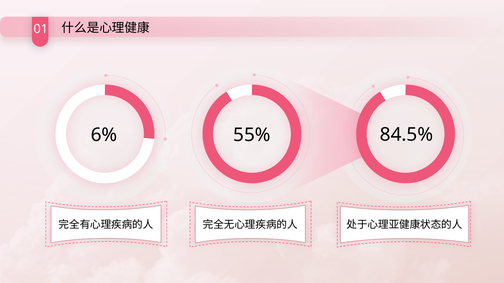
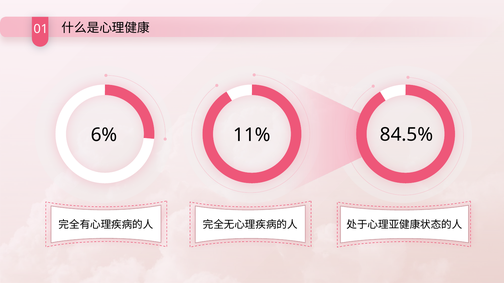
55%: 55% -> 11% (252, 135)
